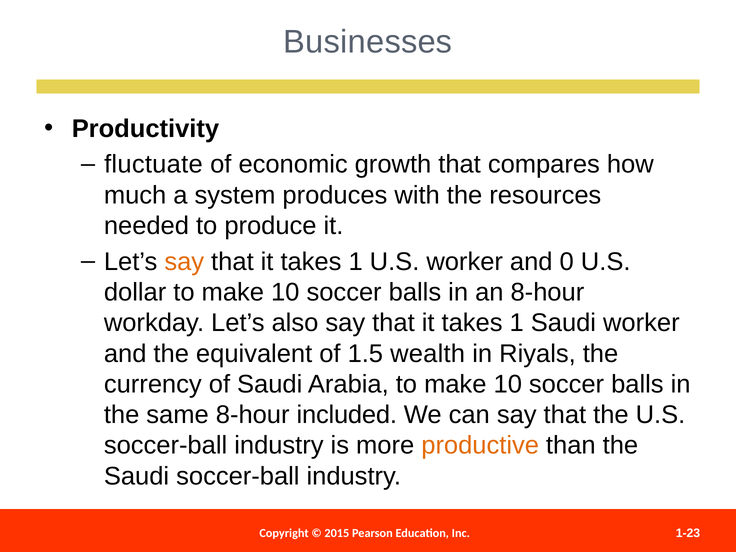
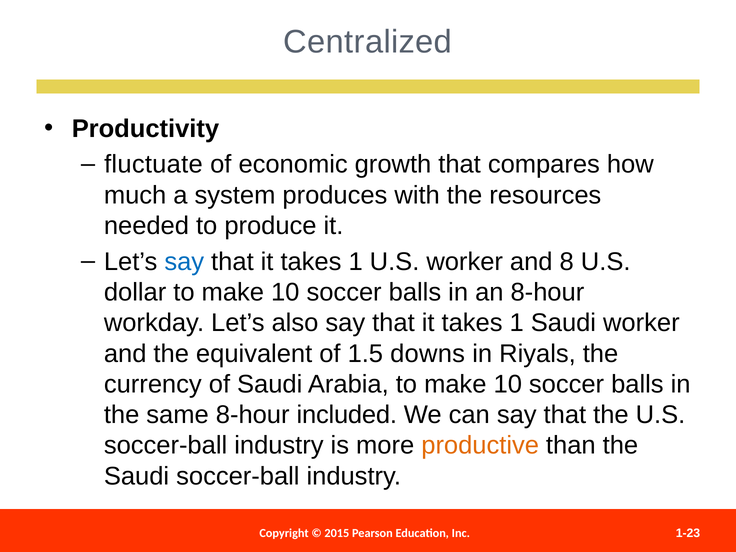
Businesses: Businesses -> Centralized (368, 42)
say colour: orange -> blue (184, 262)
0: 0 -> 8 (567, 262)
wealth: wealth -> downs (428, 354)
